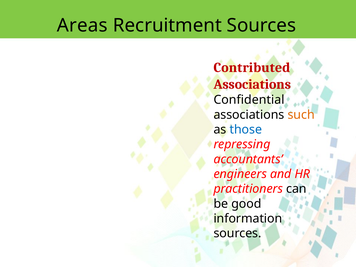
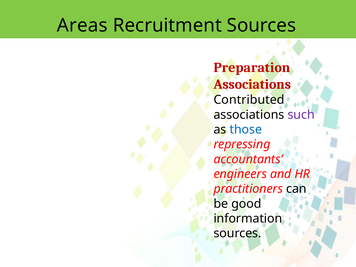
Contributed: Contributed -> Preparation (252, 68)
Confidential: Confidential -> Contributed (249, 100)
such colour: orange -> purple (301, 115)
